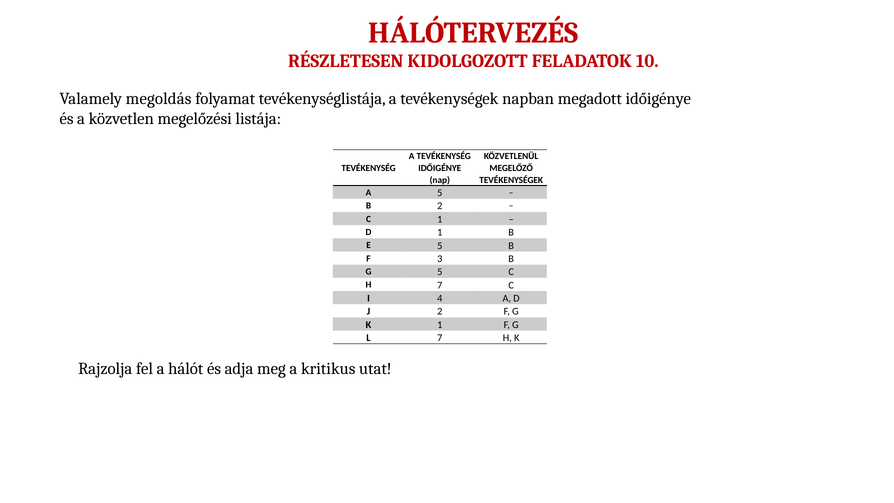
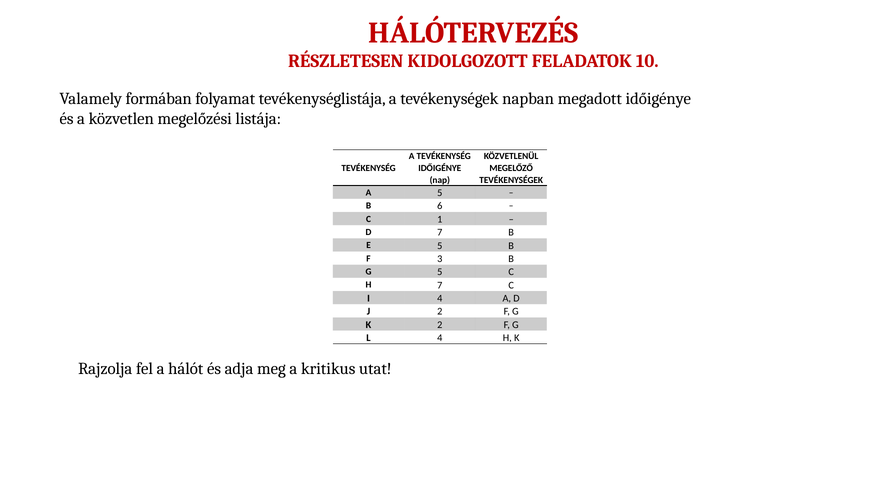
megoldás: megoldás -> formában (159, 99)
B 2: 2 -> 6 (440, 206)
D 1: 1 -> 7 (440, 232)
K 1: 1 -> 2 (440, 325)
L 7: 7 -> 4 (440, 338)
